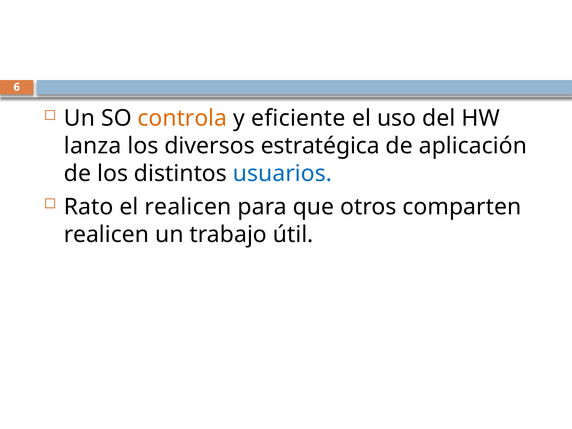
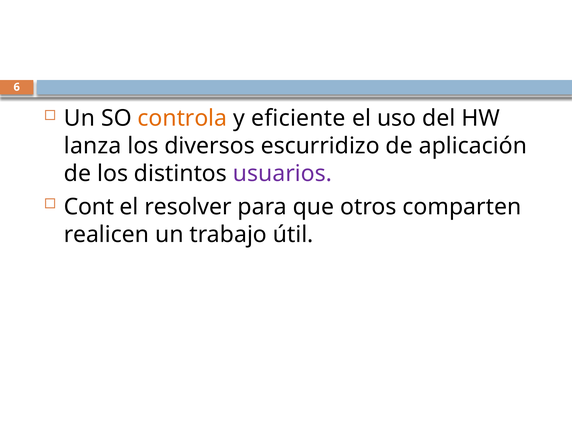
estratégica: estratégica -> escurridizo (320, 146)
usuarios colour: blue -> purple (282, 174)
Rato: Rato -> Cont (89, 207)
el realicen: realicen -> resolver (188, 207)
